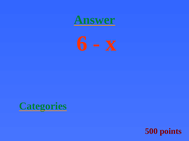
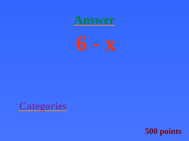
Categories colour: green -> purple (43, 107)
